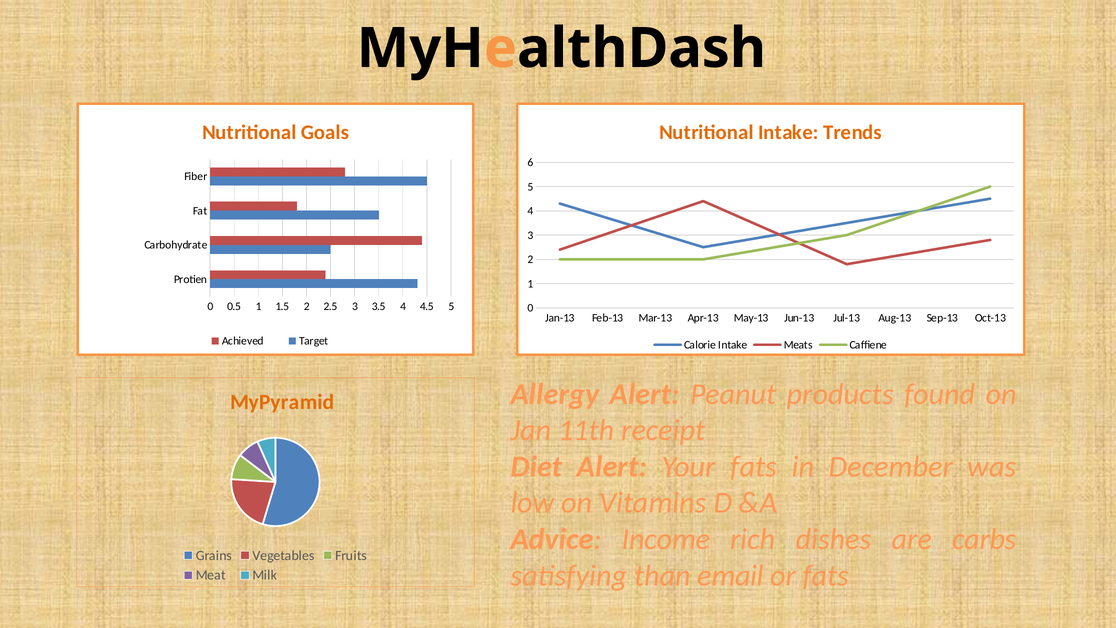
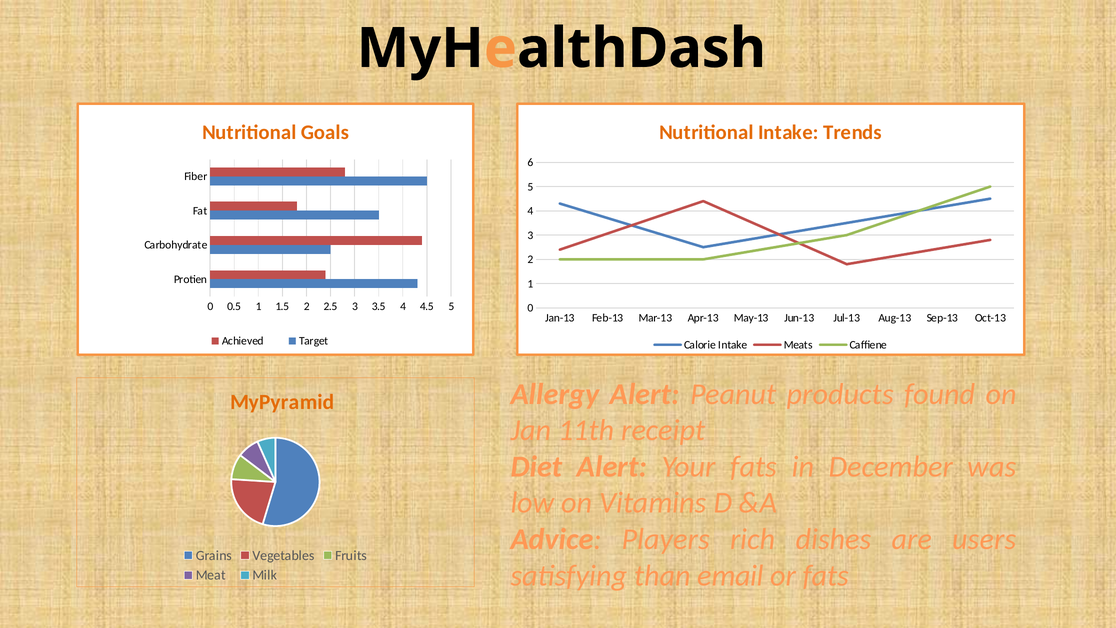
Income: Income -> Players (666, 539)
carbs: carbs -> users (984, 539)
